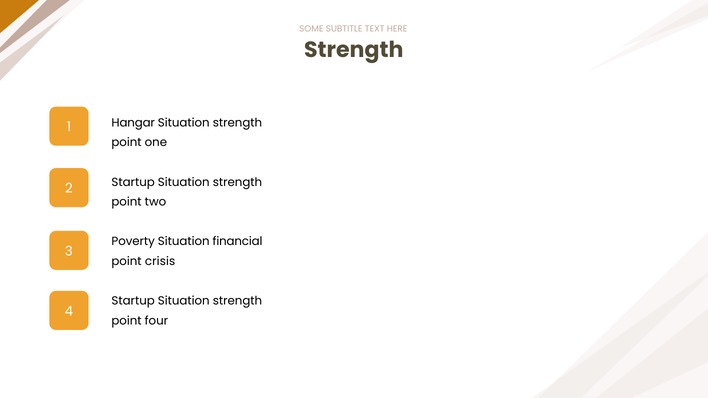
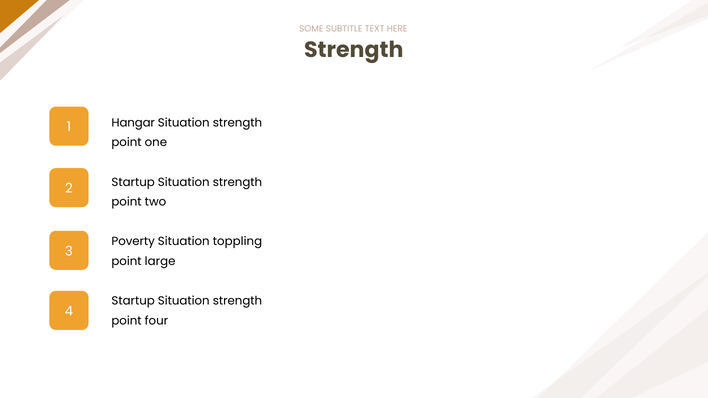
financial: financial -> toppling (237, 242)
crisis: crisis -> large (160, 261)
